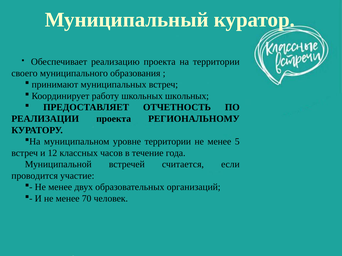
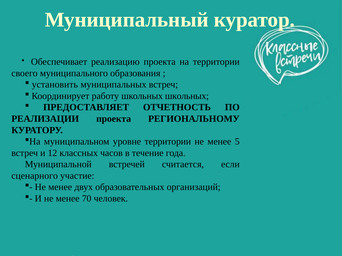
принимают: принимают -> установить (55, 85)
проводится: проводится -> сценарного (35, 176)
